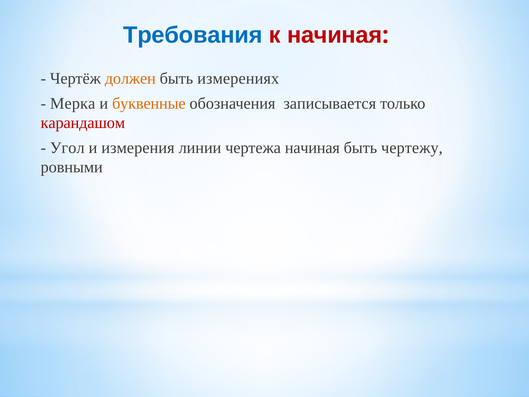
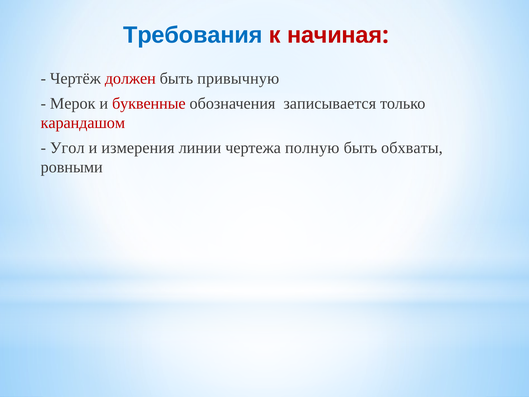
должен colour: orange -> red (130, 79)
измерениях: измерениях -> привычную (238, 79)
Мерка: Мерка -> Мерок (73, 103)
буквенные colour: orange -> red (149, 103)
чертежа начиная: начиная -> полную (312, 148)
чертежу: чертежу -> обхваты (412, 148)
